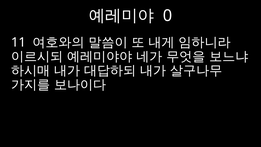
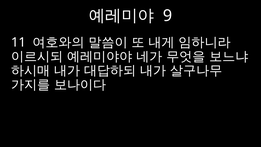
0: 0 -> 9 (168, 16)
